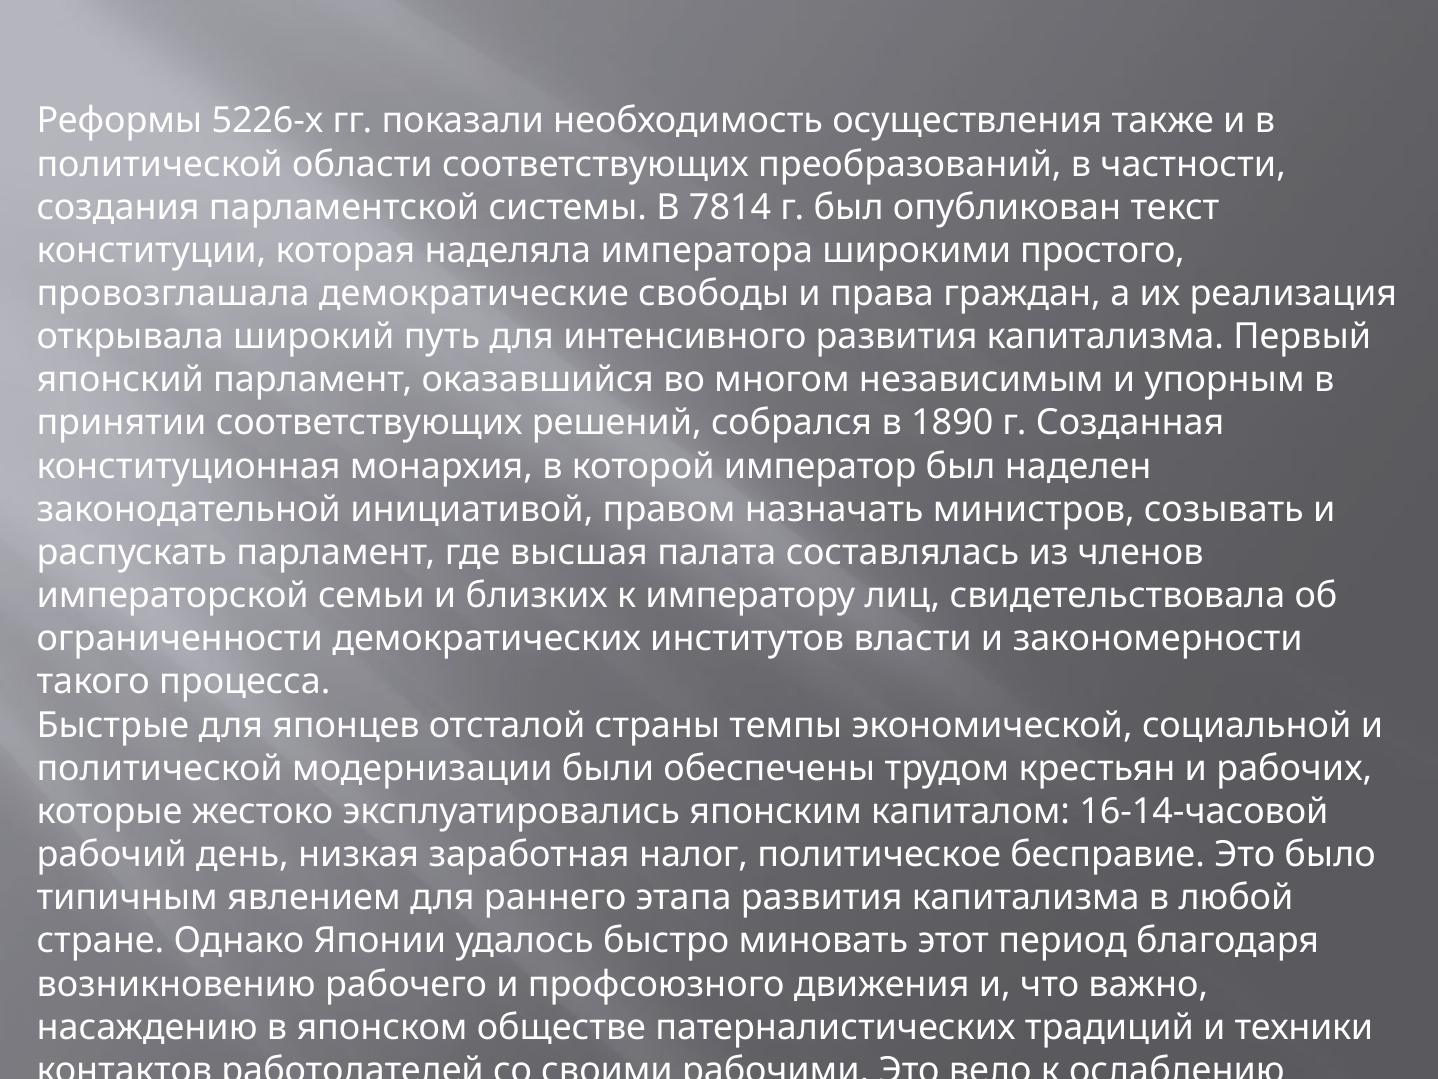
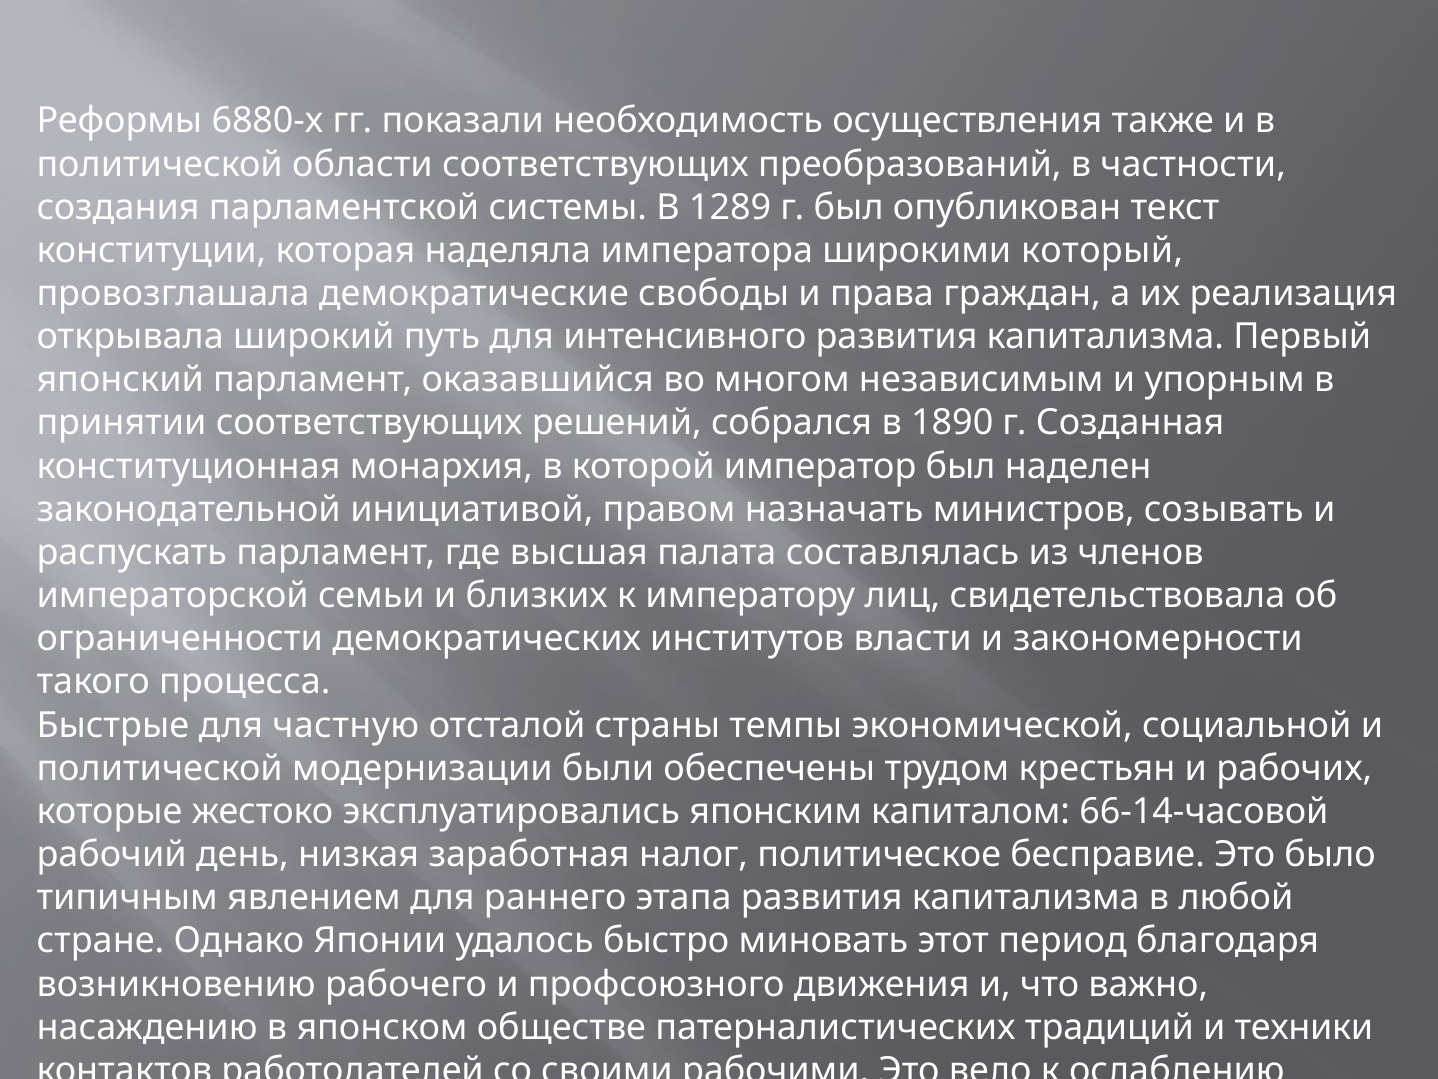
5226-х: 5226-х -> 6880-х (267, 121)
7814: 7814 -> 1289 (730, 207)
простого: простого -> который (1102, 250)
японцев: японцев -> частную (346, 725)
16-14-часовой: 16-14-часовой -> 66-14-часовой (1204, 811)
